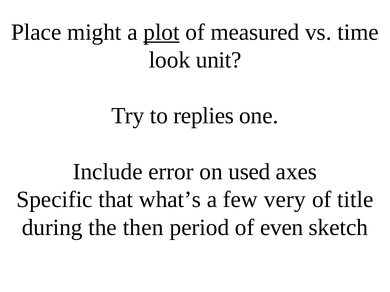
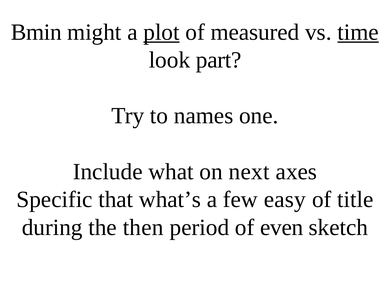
Place: Place -> Bmin (36, 32)
time underline: none -> present (358, 32)
unit: unit -> part (219, 60)
replies: replies -> names (204, 116)
error: error -> what (171, 172)
used: used -> next (249, 172)
very: very -> easy (285, 200)
